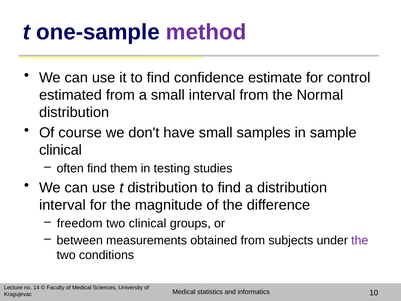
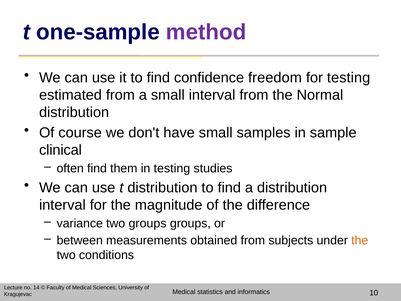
estimate: estimate -> freedom (275, 78)
for control: control -> testing (349, 78)
freedom: freedom -> variance (80, 223)
two clinical: clinical -> groups (148, 223)
the colour: purple -> orange (360, 240)
